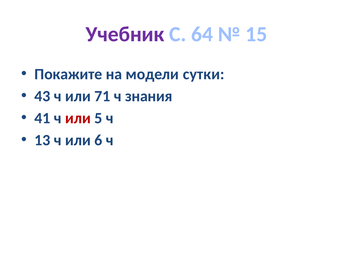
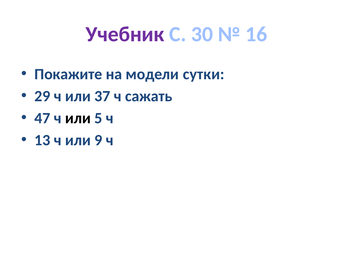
64: 64 -> 30 (202, 34)
15: 15 -> 16 (256, 34)
43: 43 -> 29 (42, 96)
71: 71 -> 37 (102, 96)
знания: знания -> сажать (149, 96)
41: 41 -> 47 (42, 118)
или colour: red -> black (78, 118)
6: 6 -> 9 (98, 140)
